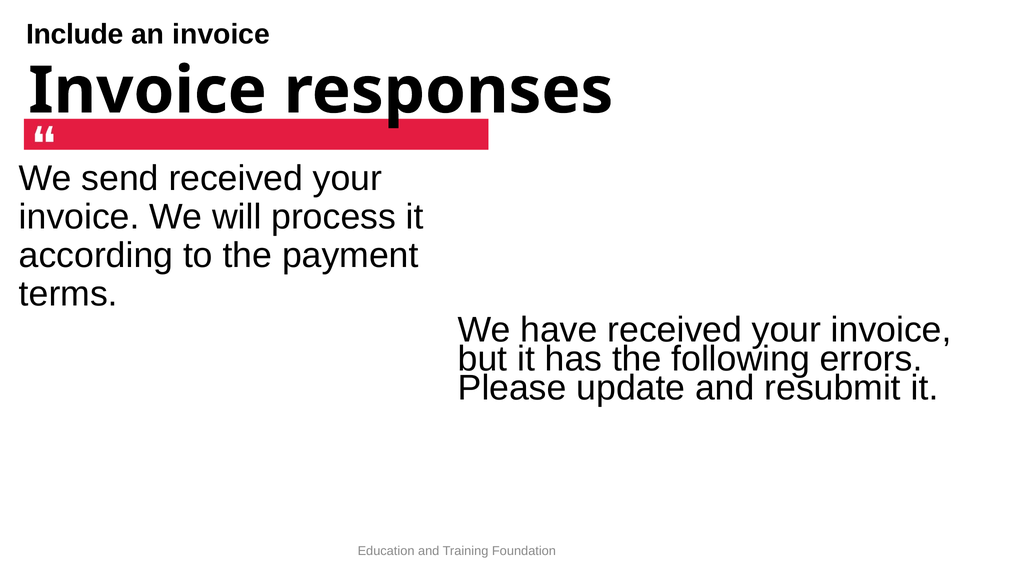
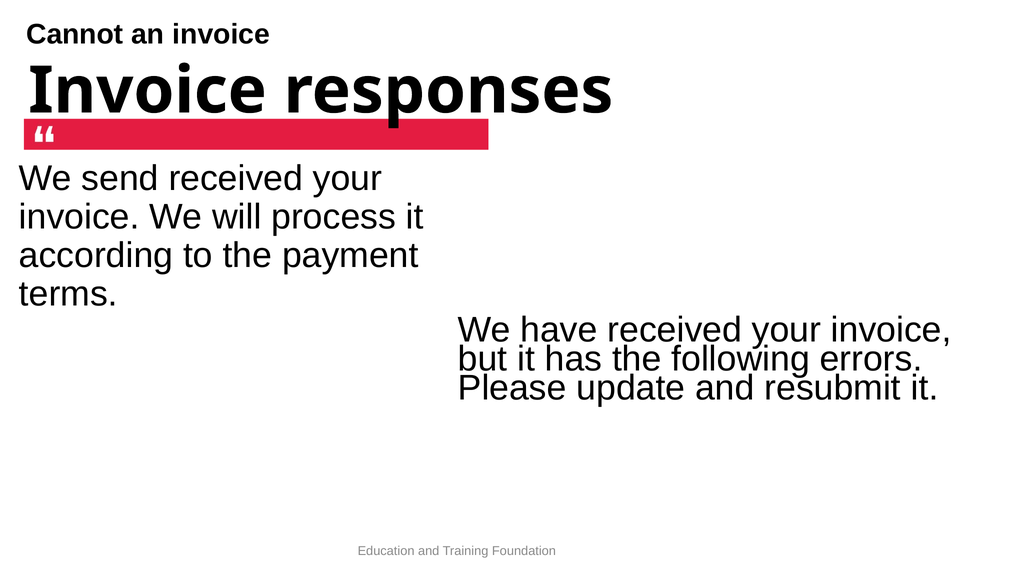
Include: Include -> Cannot (75, 34)
